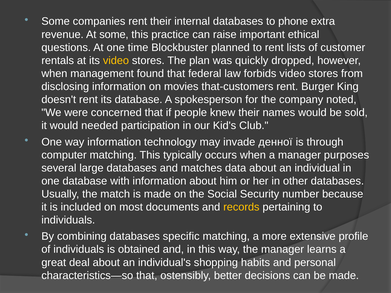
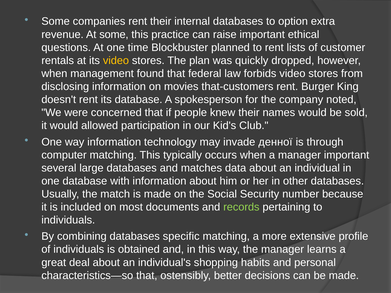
phone: phone -> option (293, 21)
needed: needed -> allowed (100, 126)
manager purposes: purposes -> important (347, 155)
records colour: yellow -> light green (241, 207)
